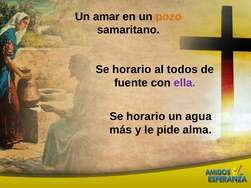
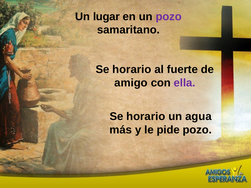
amar: amar -> lugar (106, 17)
pozo colour: orange -> purple (169, 17)
todos: todos -> fuerte (182, 69)
fuente: fuente -> amigo (131, 83)
pide alma: alma -> pozo (197, 130)
